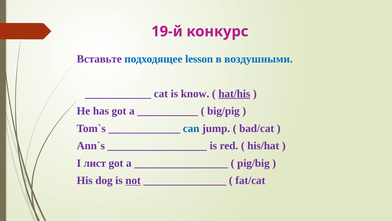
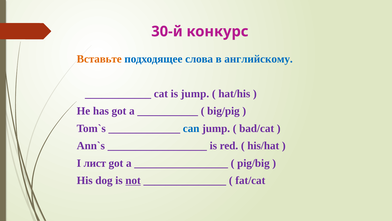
19-й: 19-й -> 30-й (167, 31)
Вставьте colour: purple -> orange (99, 59)
lesson: lesson -> слова (199, 59)
воздушными: воздушными -> английскому (259, 59)
is know: know -> jump (195, 93)
hat/his underline: present -> none (234, 93)
